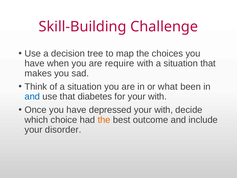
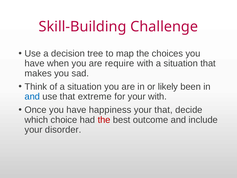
what: what -> likely (168, 87)
diabetes: diabetes -> extreme (95, 96)
depressed: depressed -> happiness (110, 110)
with: with -> that (164, 110)
the colour: orange -> red (104, 120)
